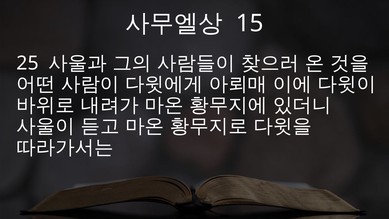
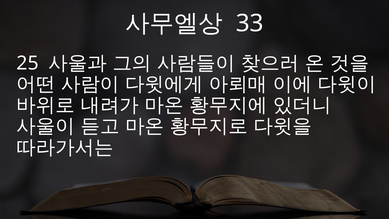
15: 15 -> 33 (250, 23)
